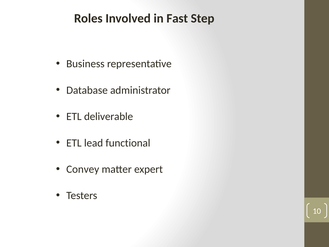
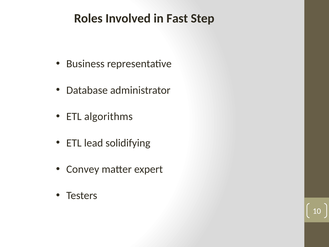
deliverable: deliverable -> algorithms (108, 116)
functional: functional -> solidifying (128, 143)
